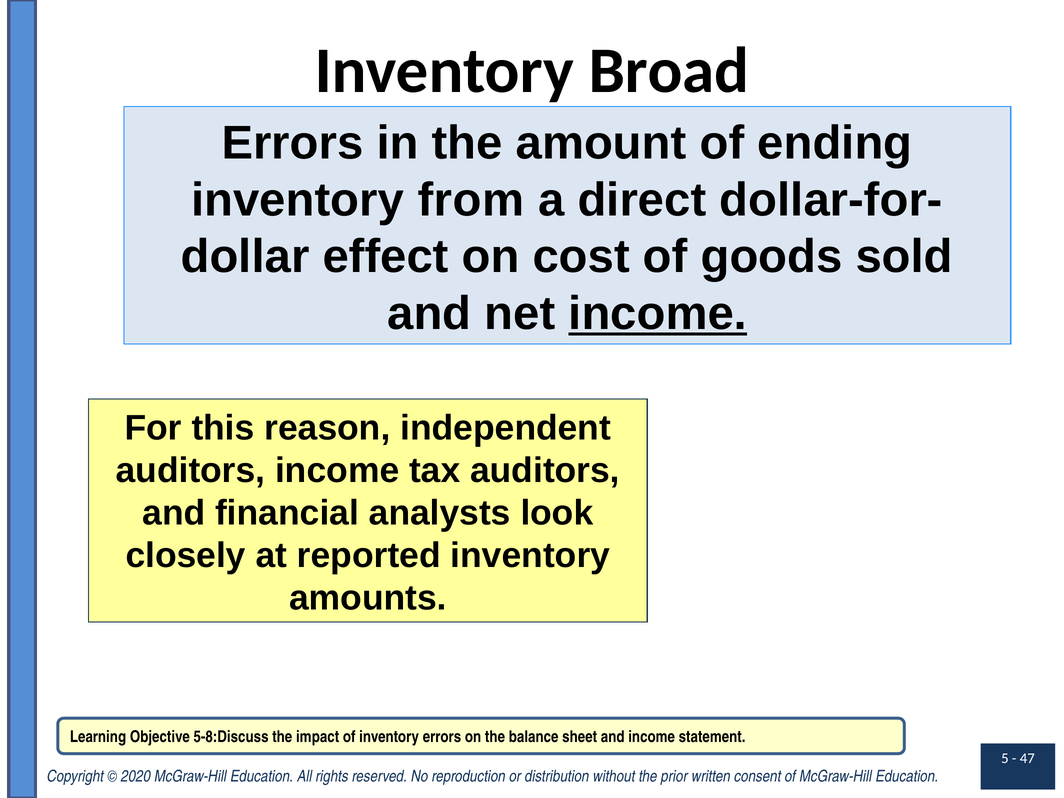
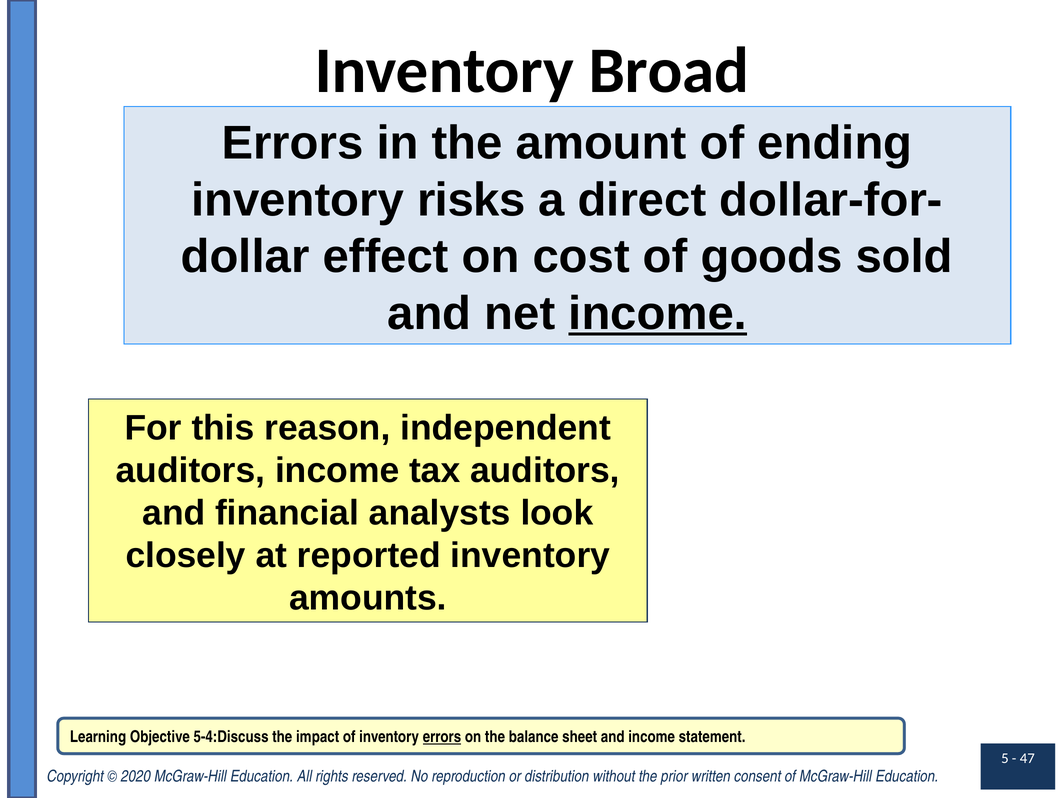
from: from -> risks (471, 200)
5-8:Discuss: 5-8:Discuss -> 5-4:Discuss (231, 737)
errors underline: none -> present (442, 737)
